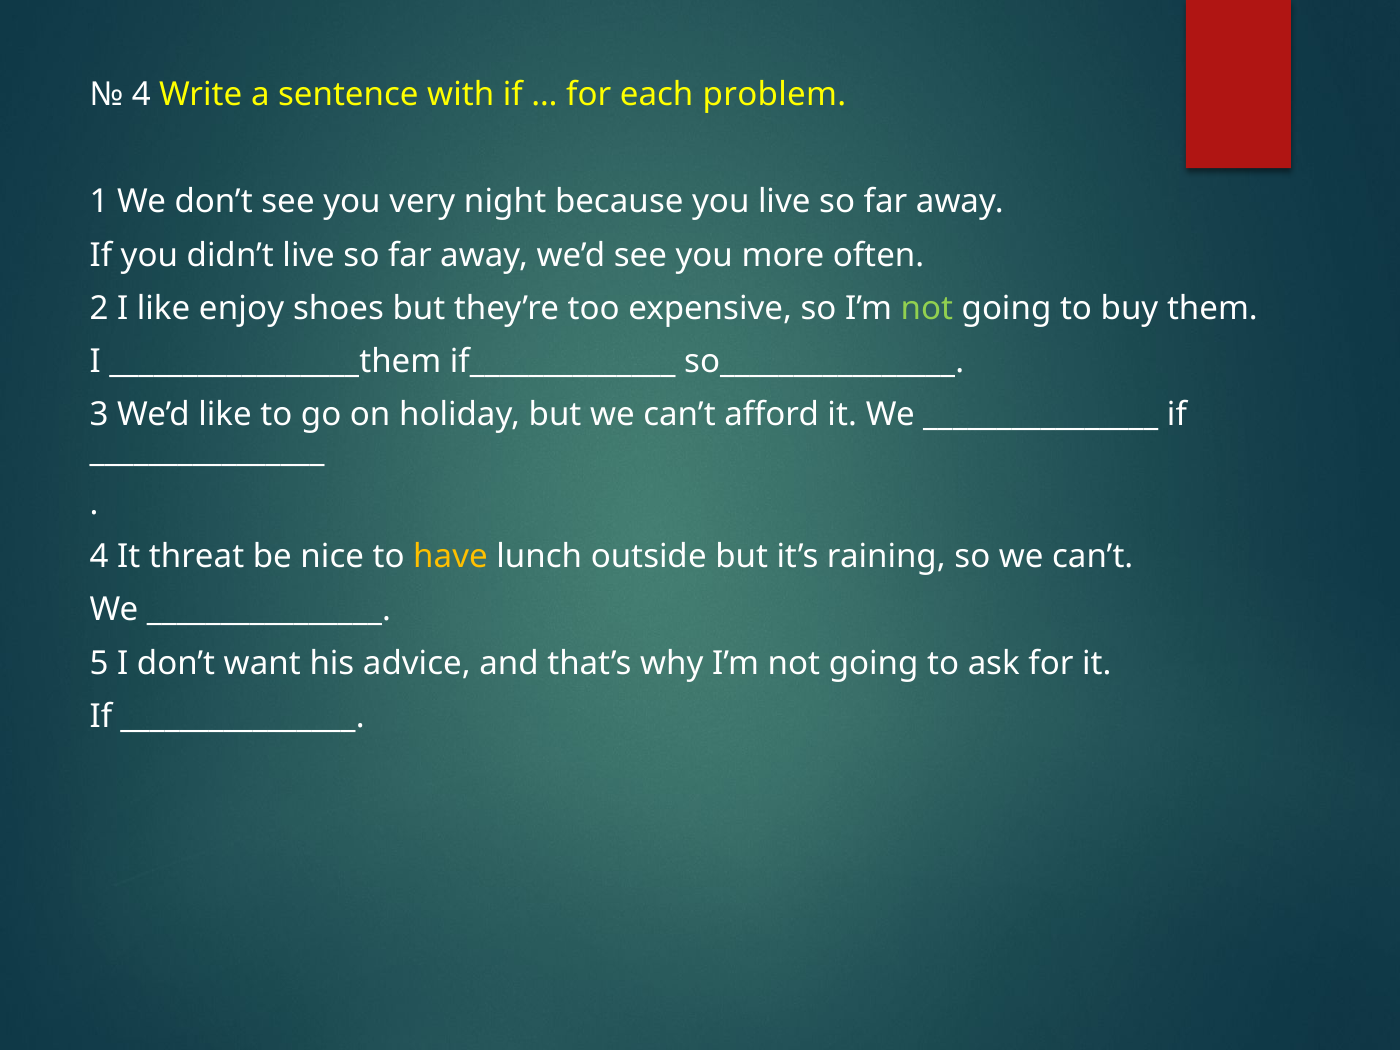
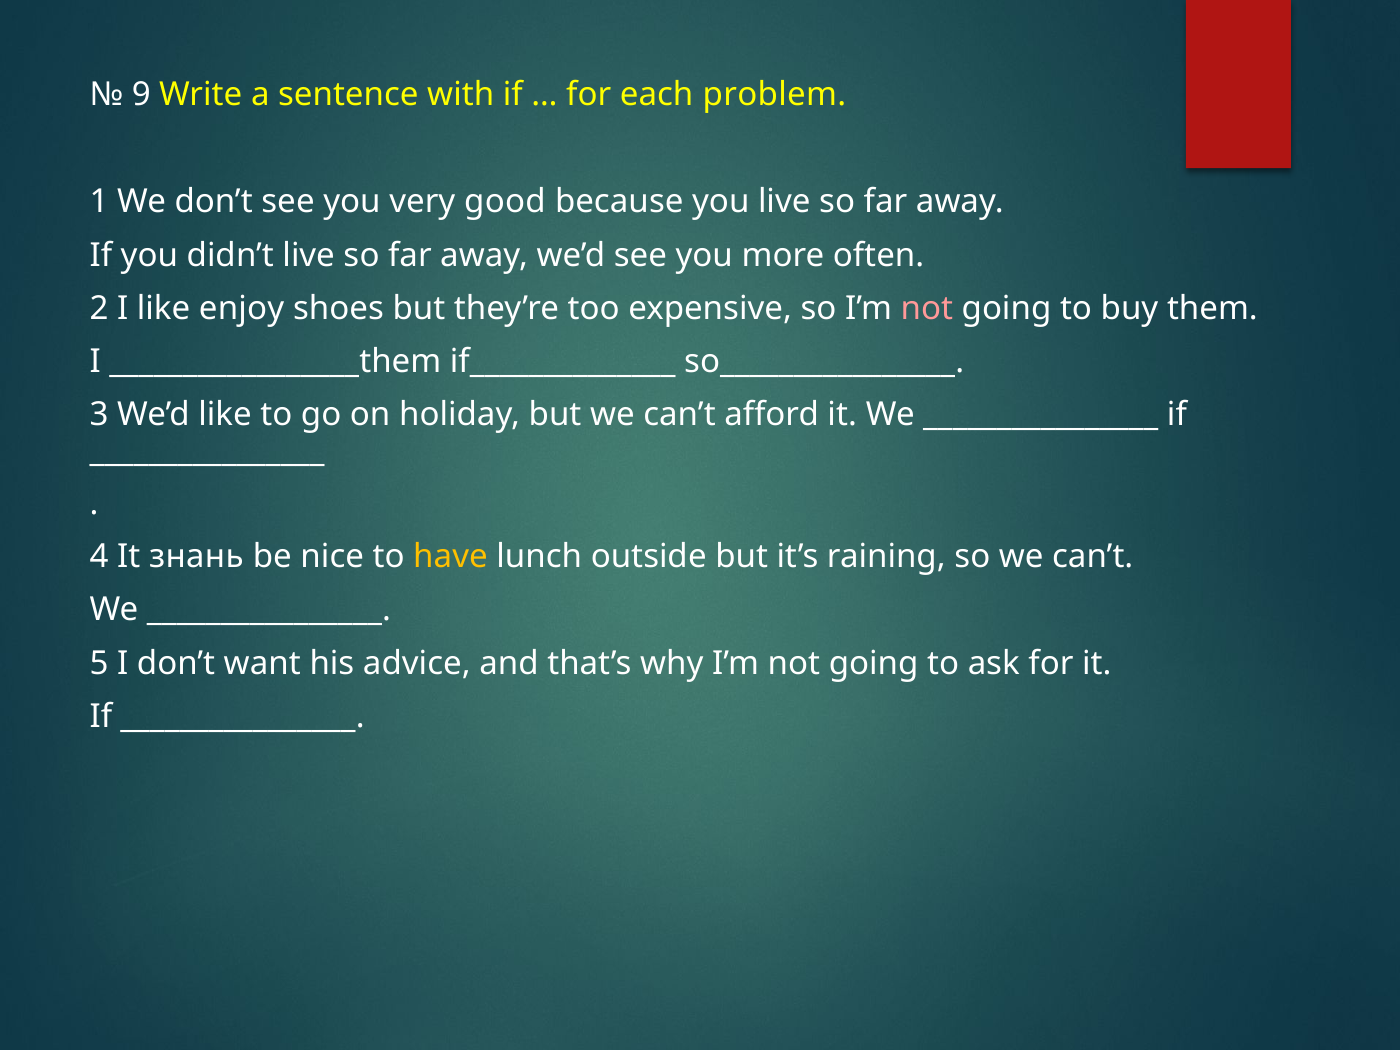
4: 4 -> 9 (141, 95)
night: night -> good (505, 202)
not colour: light green -> pink (927, 308)
threat: threat -> знань (196, 557)
